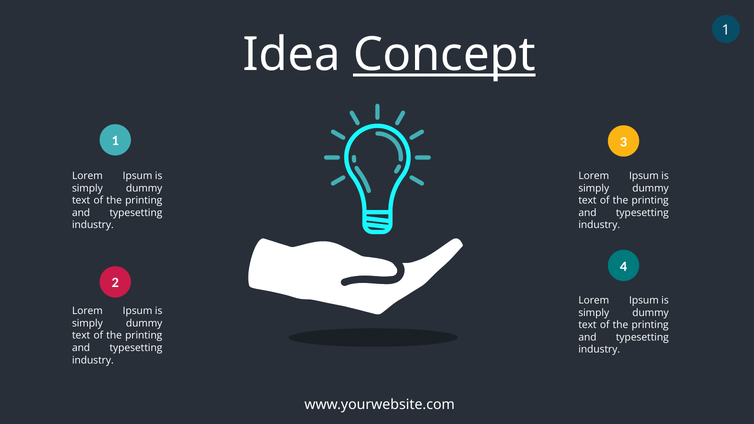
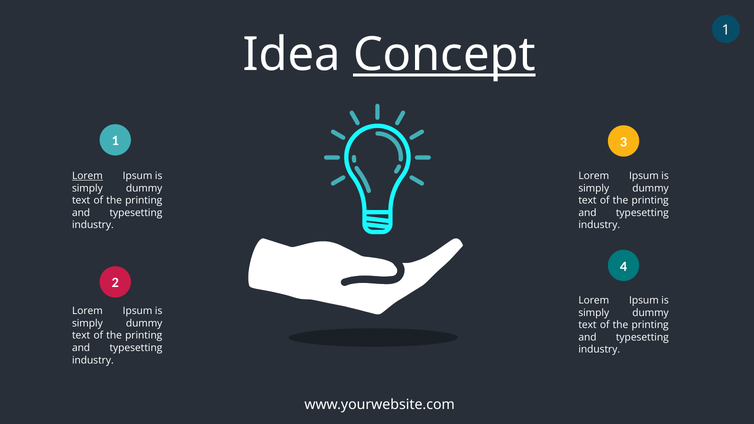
Lorem underline: none -> present (87, 176)
